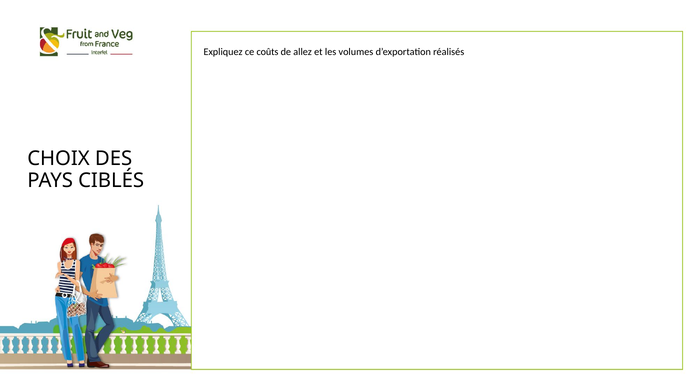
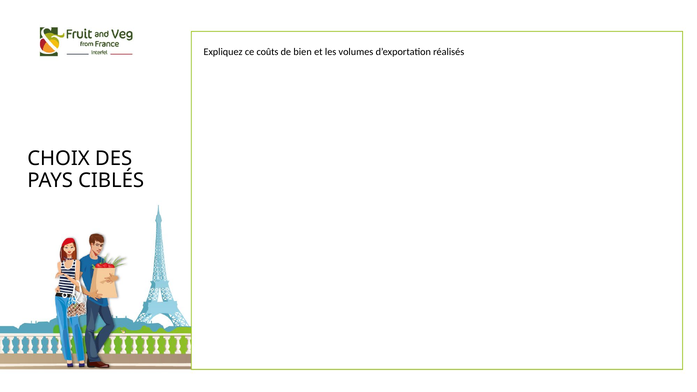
allez: allez -> bien (303, 52)
